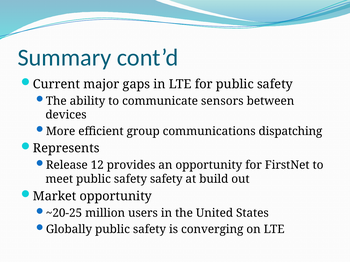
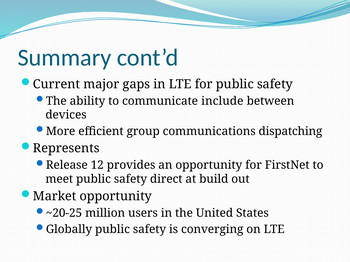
sensors: sensors -> include (222, 101)
safety safety: safety -> direct (166, 179)
